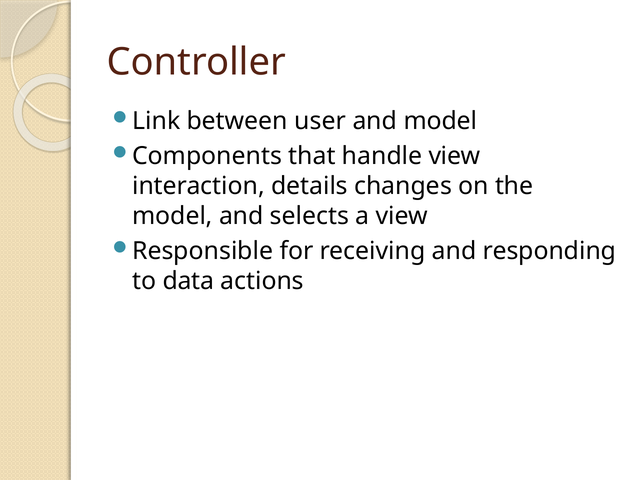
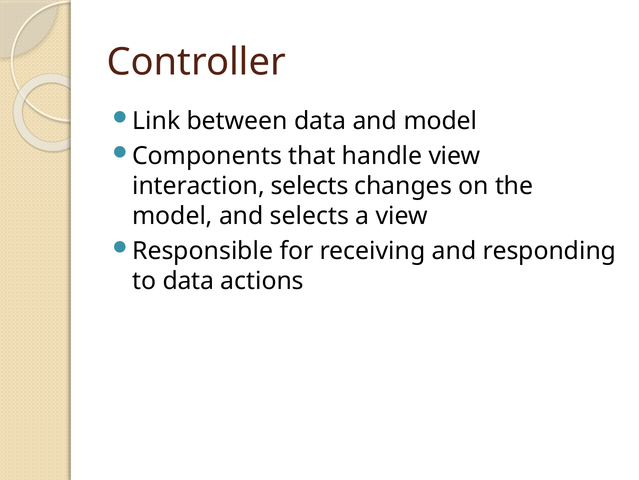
between user: user -> data (320, 121)
interaction details: details -> selects (310, 186)
